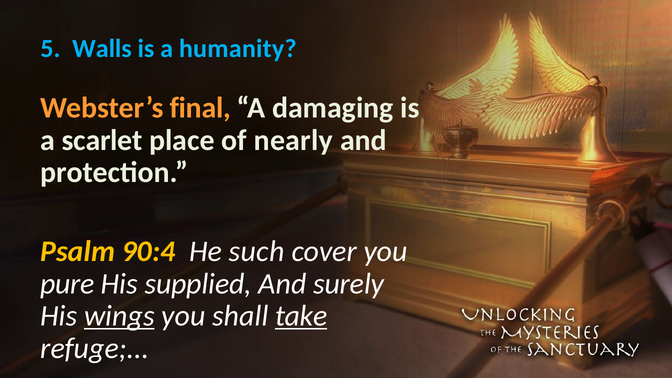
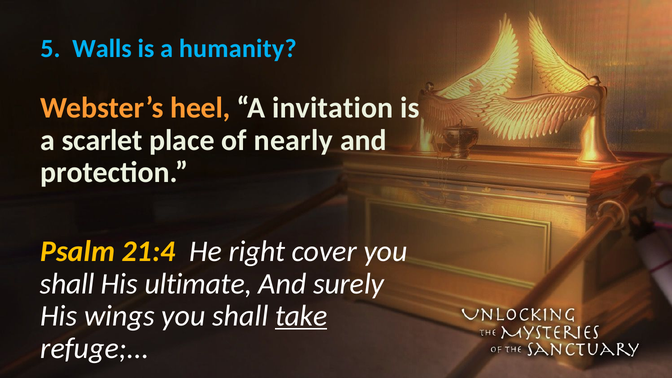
final: final -> heel (200, 108)
damaging: damaging -> invitation (333, 108)
90:4: 90:4 -> 21:4 (149, 251)
such: such -> right (257, 251)
pure: pure -> shall (67, 284)
supplied: supplied -> ultimate (198, 284)
wings underline: present -> none (119, 316)
